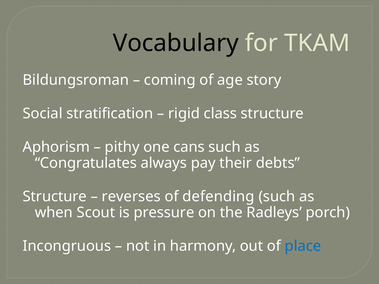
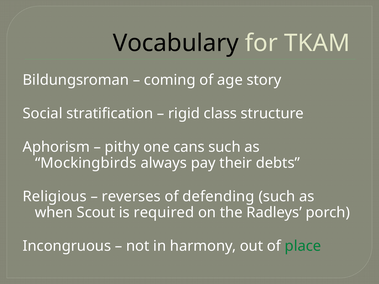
Congratulates: Congratulates -> Mockingbirds (86, 163)
Structure: Structure -> Religious (55, 197)
pressure: pressure -> required (164, 213)
place colour: blue -> green (303, 246)
